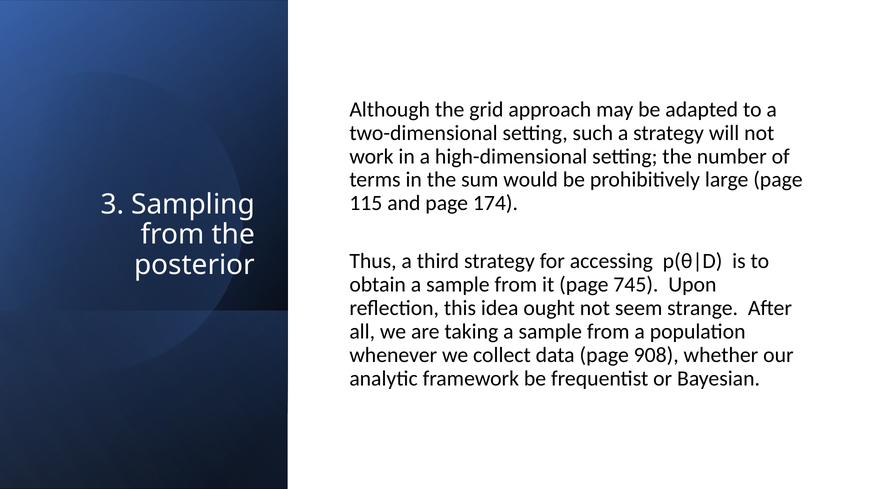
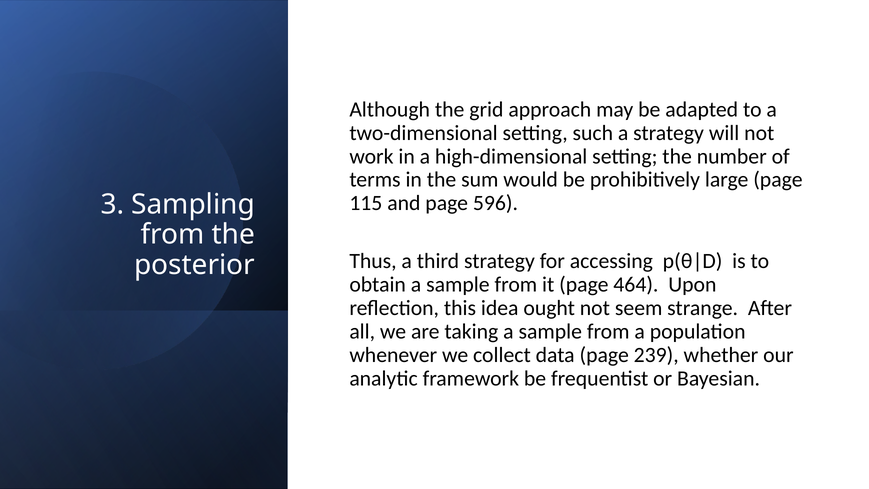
174: 174 -> 596 (495, 203)
745: 745 -> 464 (636, 284)
908: 908 -> 239 (656, 355)
